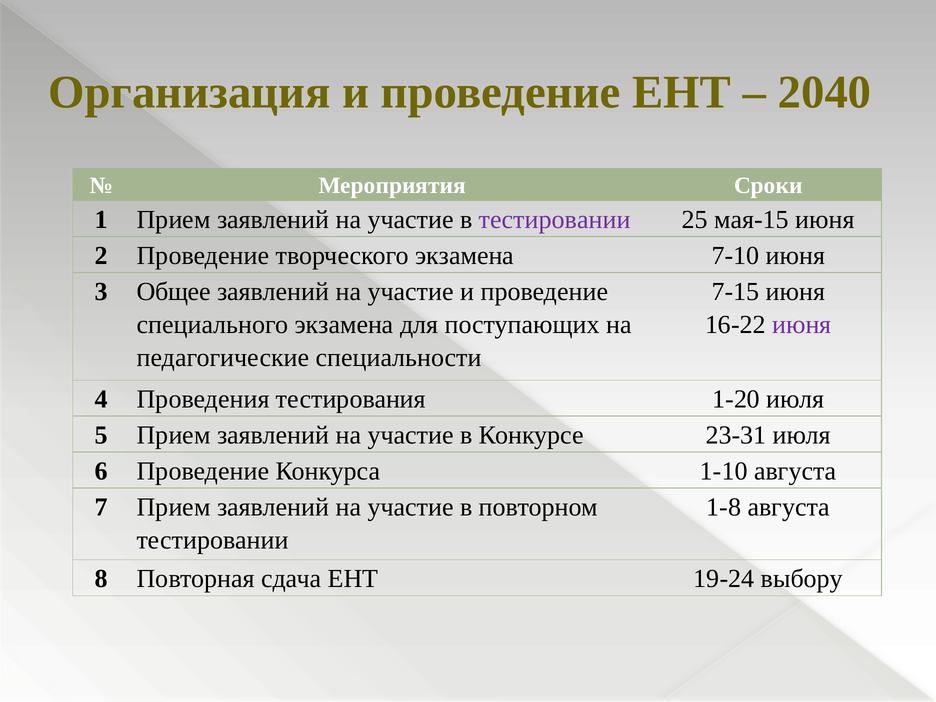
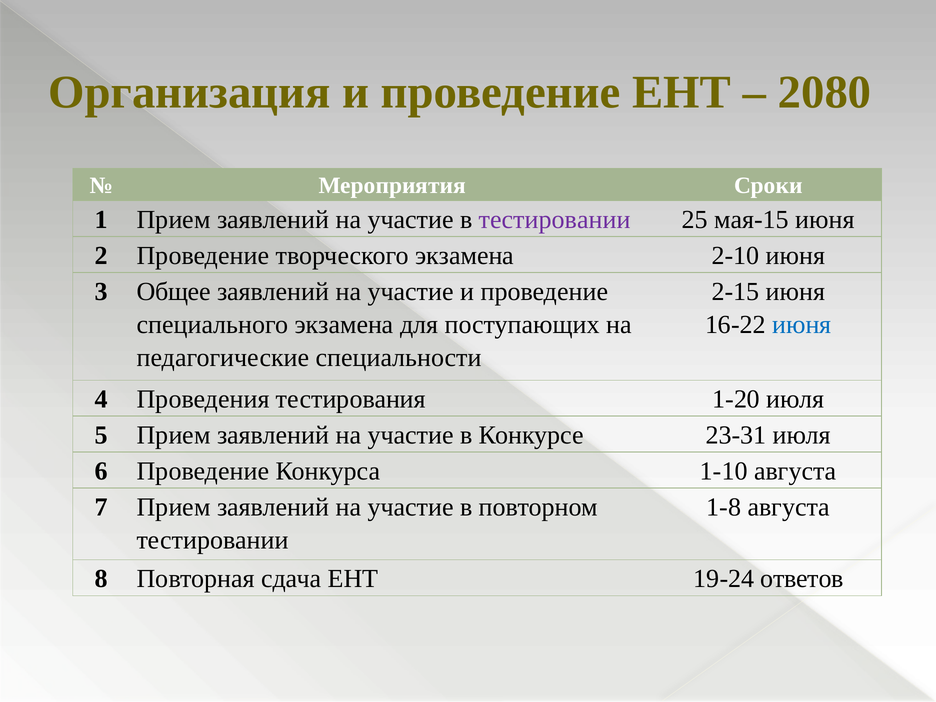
2040: 2040 -> 2080 (825, 92)
7-10: 7-10 -> 2-10 (735, 256)
7-15: 7-15 -> 2-15 (735, 291)
июня colour: purple -> blue (802, 325)
выбору: выбору -> ответов (802, 579)
